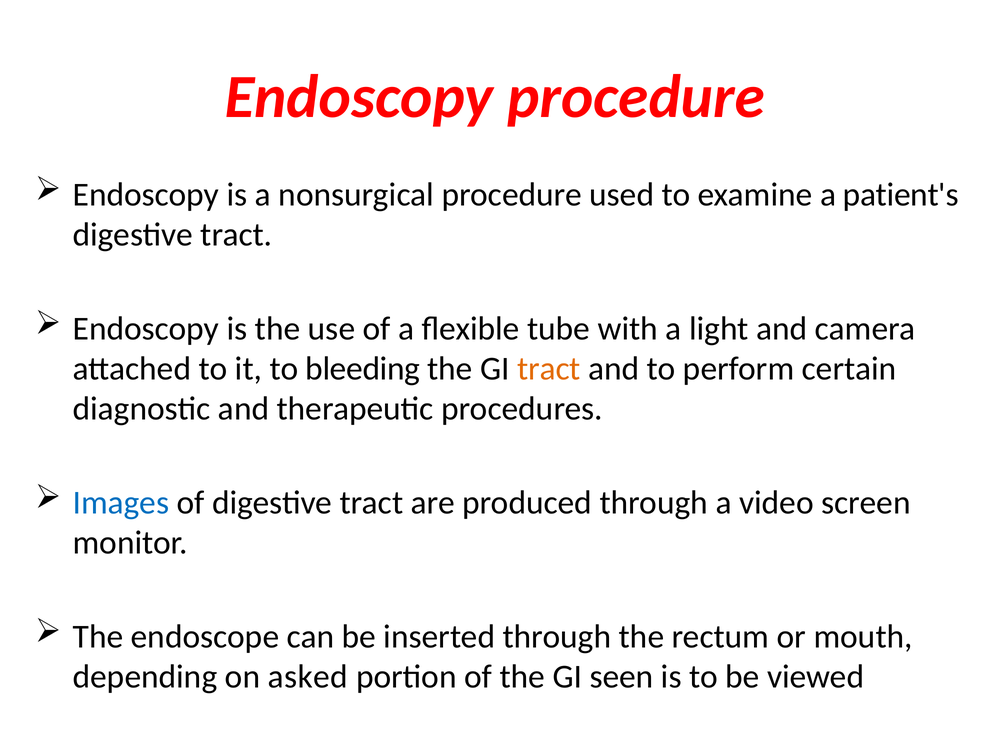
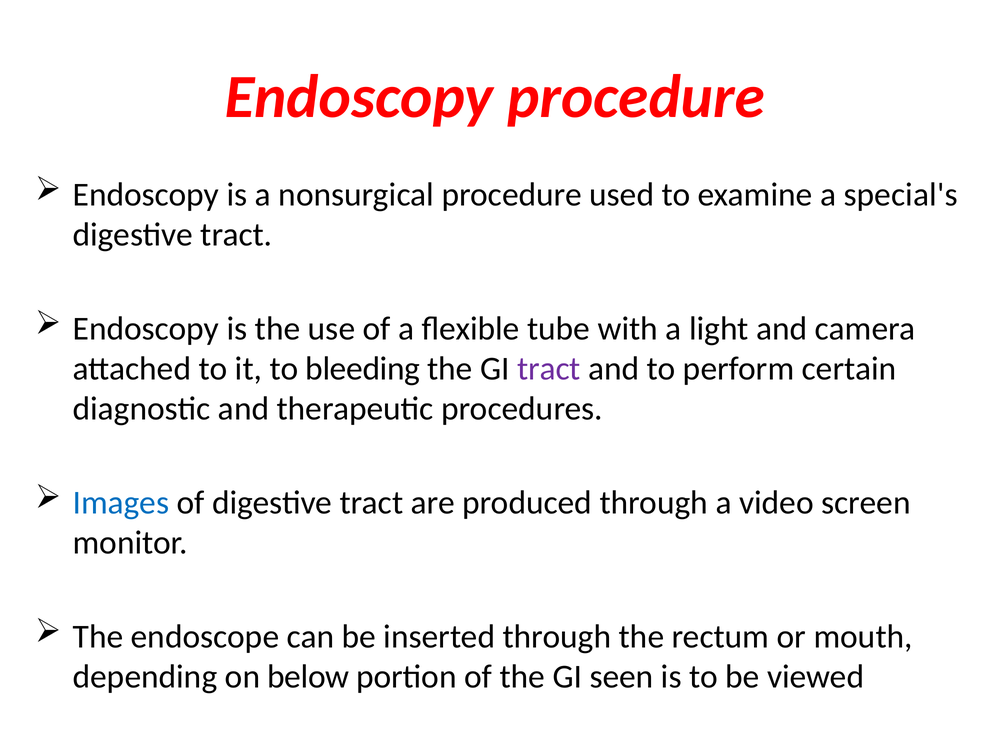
patient's: patient's -> special's (901, 195)
tract colour: orange -> purple (549, 369)
asked: asked -> below (308, 677)
